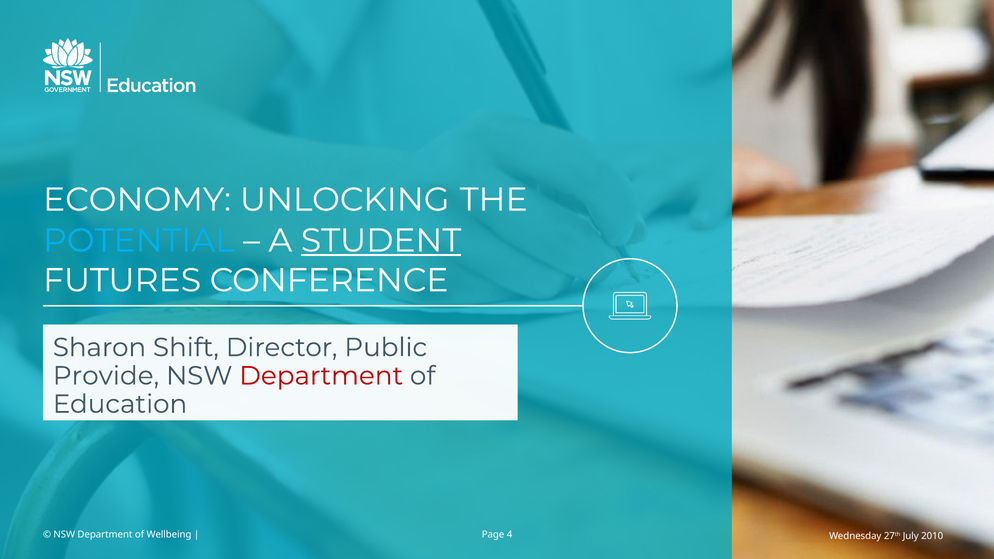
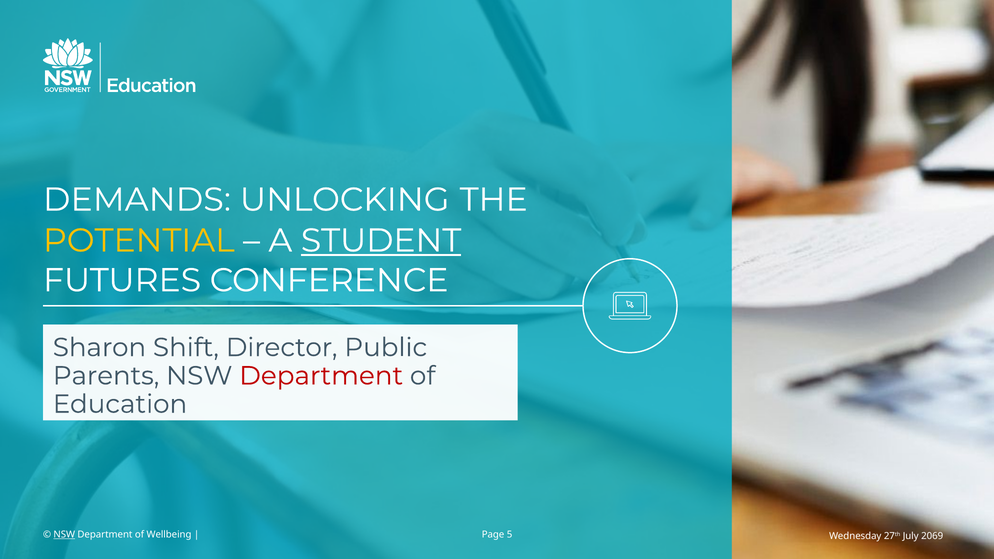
ECONOMY: ECONOMY -> DEMANDS (137, 200)
POTENTIAL colour: light blue -> yellow (139, 241)
Provide: Provide -> Parents (106, 376)
NSW underline: none -> present (64, 535)
4: 4 -> 5 (510, 535)
2010: 2010 -> 2069 (932, 536)
